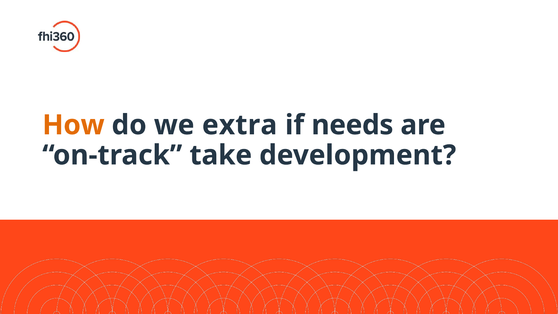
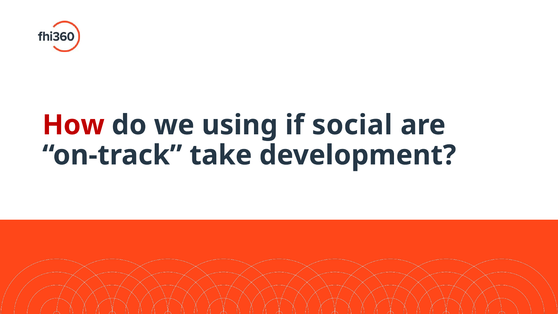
How colour: orange -> red (73, 125)
extra: extra -> using (240, 125)
needs: needs -> social (352, 125)
